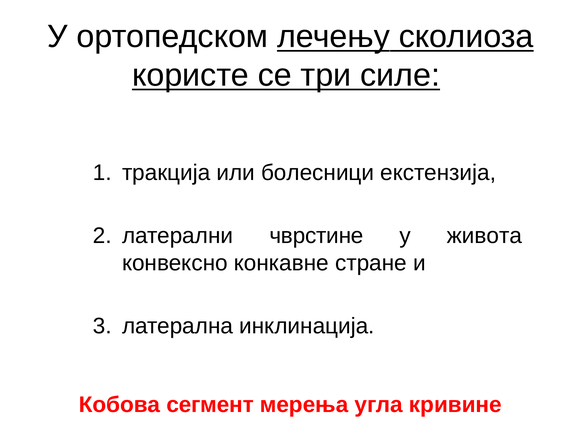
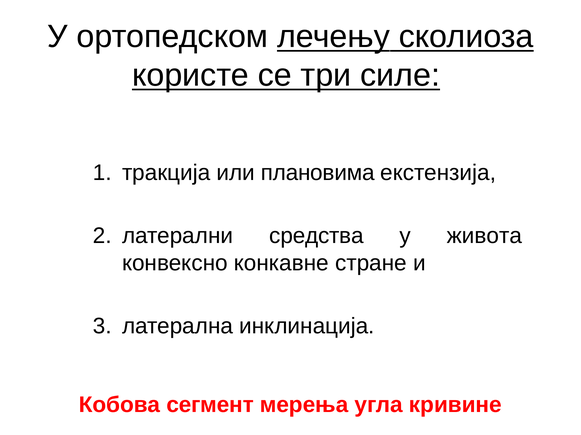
болесници: болесници -> плановима (318, 173)
чврстине: чврстине -> средства (316, 236)
